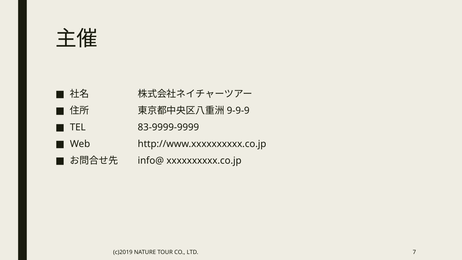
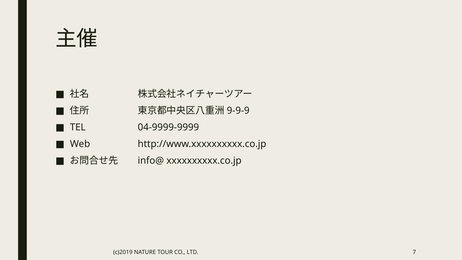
83-9999-9999: 83-9999-9999 -> 04-9999-9999 (168, 127)
